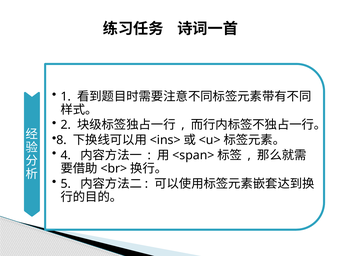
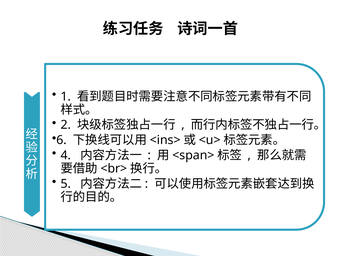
8: 8 -> 6 (62, 140)
